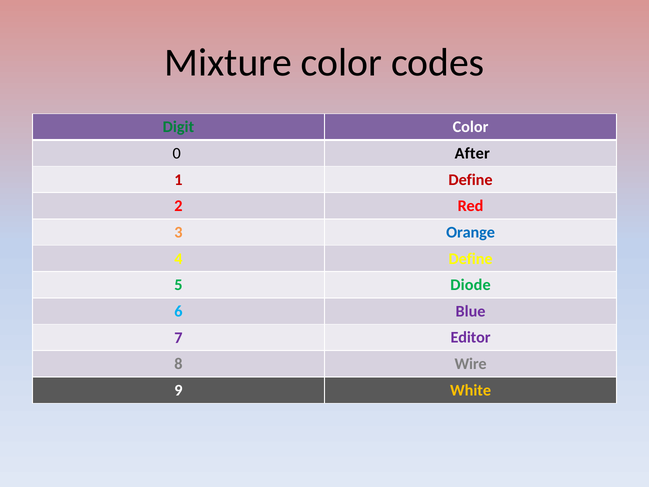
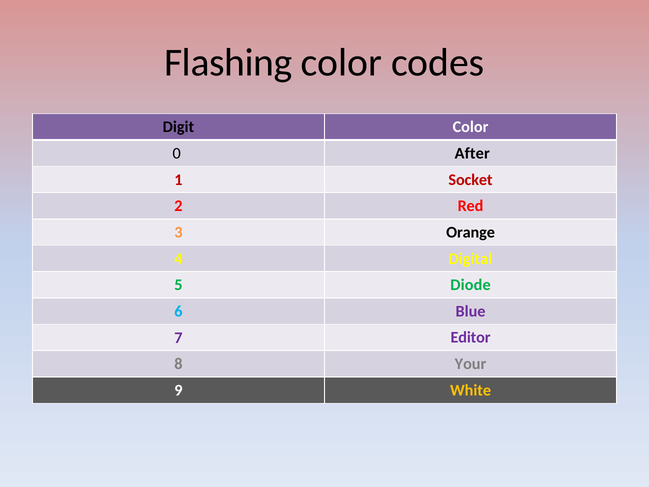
Mixture: Mixture -> Flashing (228, 63)
Digit colour: green -> black (178, 127)
1 Define: Define -> Socket (471, 180)
Orange colour: blue -> black (471, 232)
4 Define: Define -> Digital (470, 259)
Wire: Wire -> Your (471, 364)
